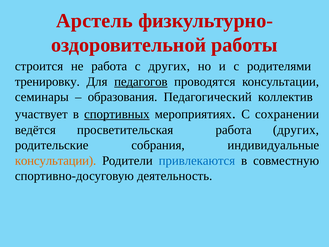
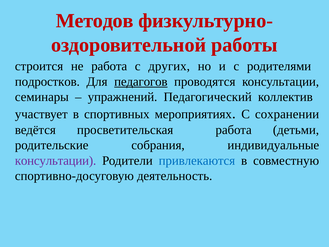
Арстель: Арстель -> Методов (95, 21)
тренировку: тренировку -> подростков (47, 82)
образования: образования -> упражнений (123, 97)
спортивных underline: present -> none (117, 114)
работа других: других -> детьми (296, 130)
консультации colour: orange -> purple (56, 160)
